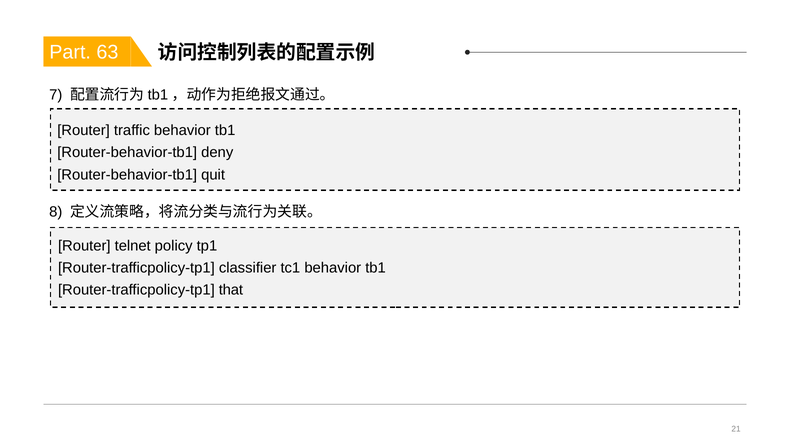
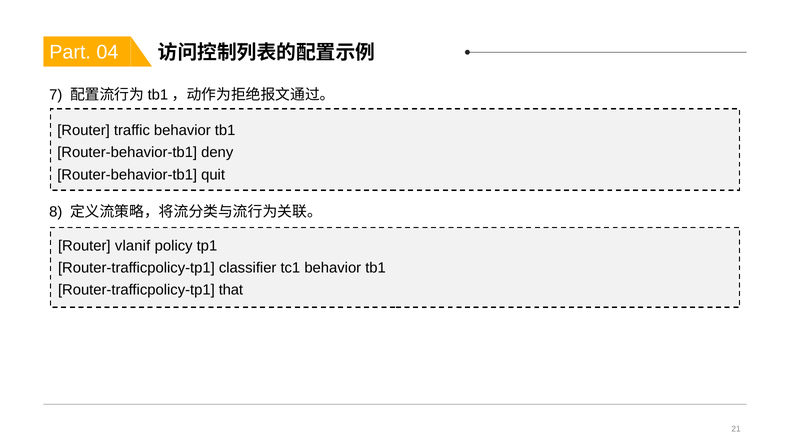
63: 63 -> 04 (107, 52)
telnet: telnet -> vlanif (133, 246)
